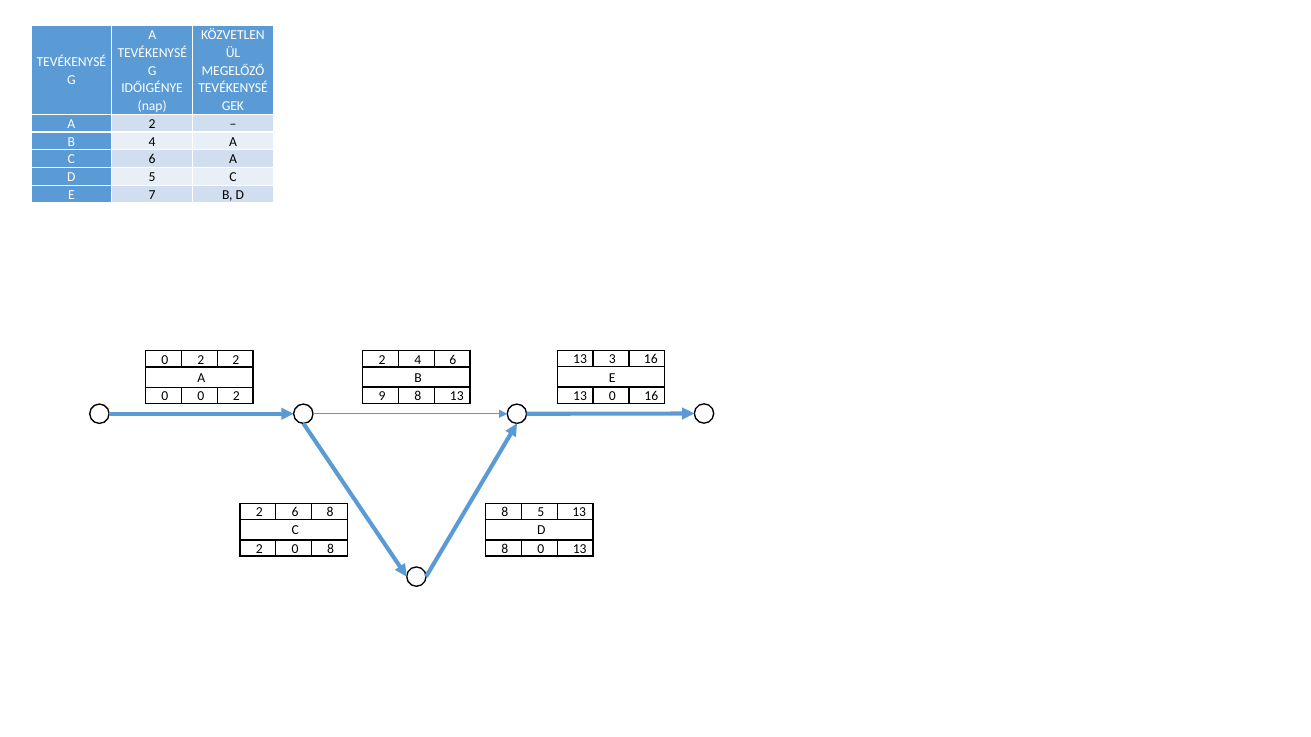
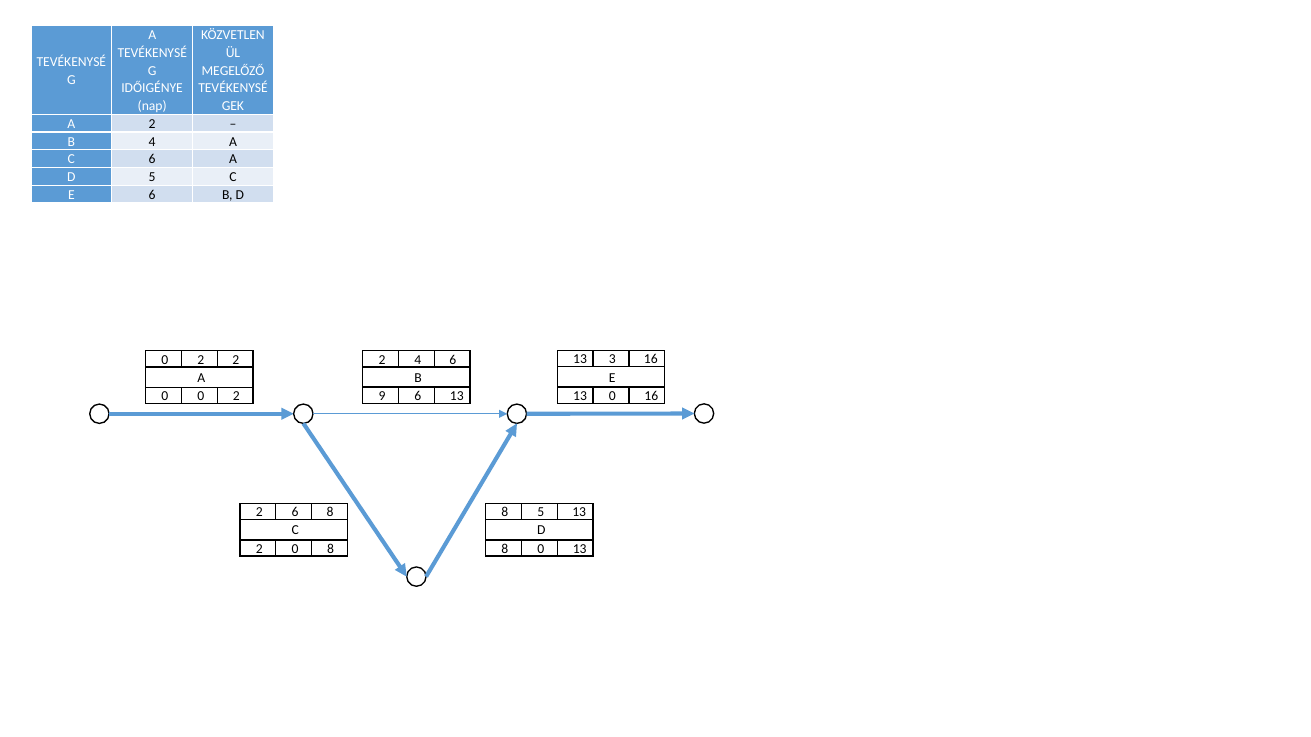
E 7: 7 -> 6 (152, 195)
9 8: 8 -> 6 (418, 396)
